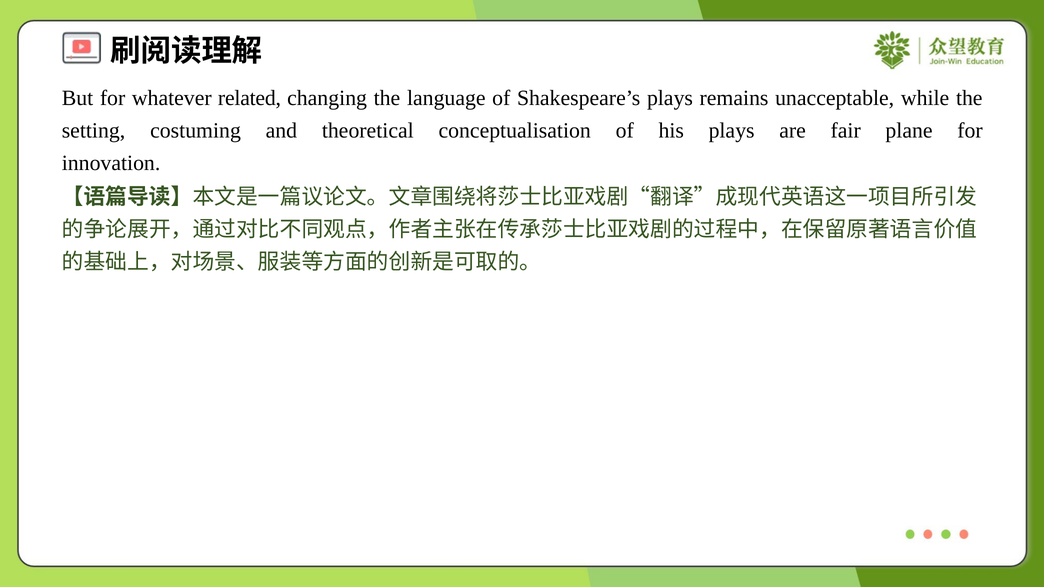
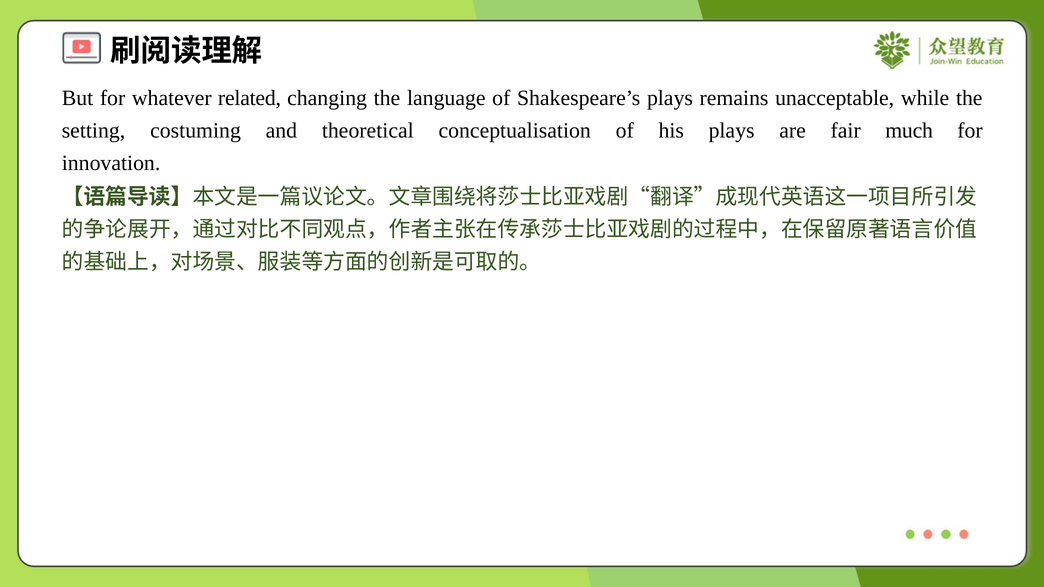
plane: plane -> much (909, 131)
